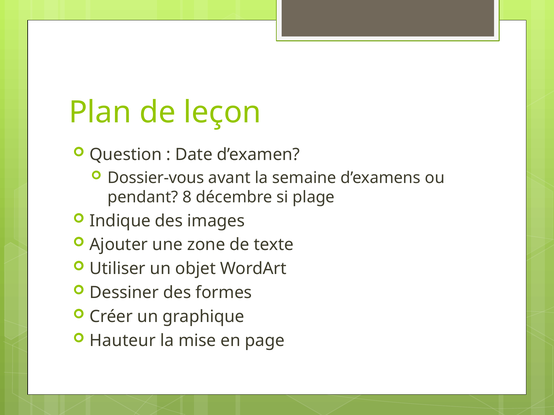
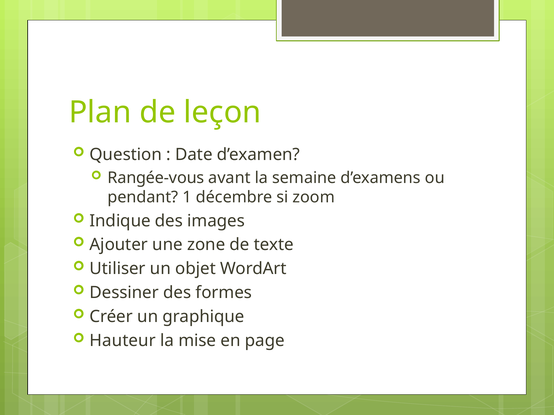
Dossier-vous: Dossier-vous -> Rangée-vous (156, 178)
8: 8 -> 1 (187, 197)
plage: plage -> zoom (314, 197)
